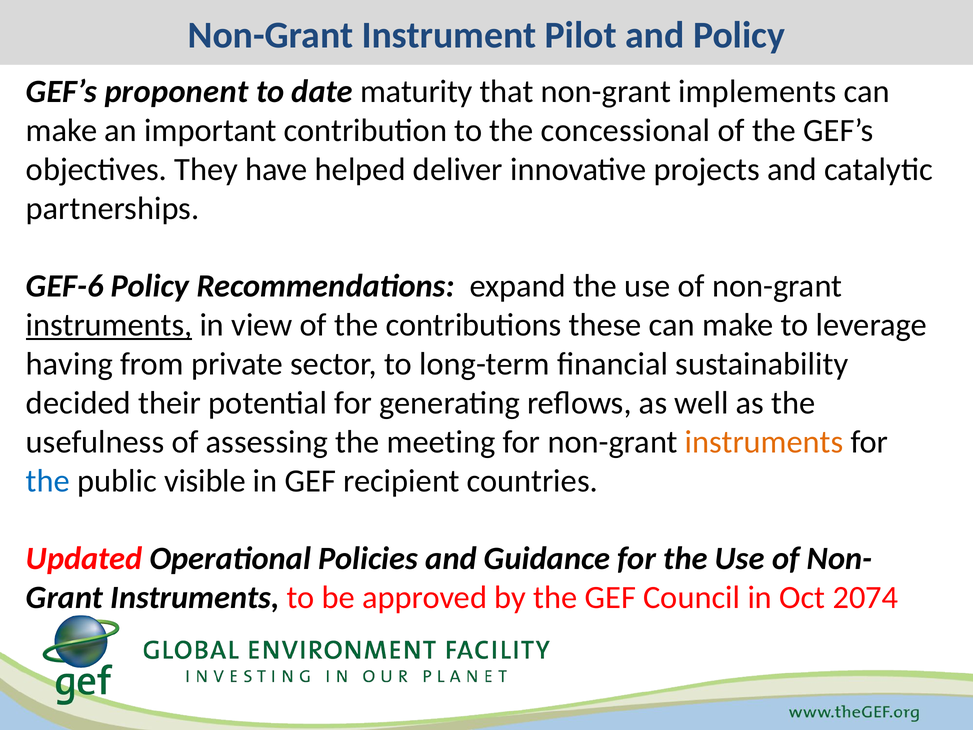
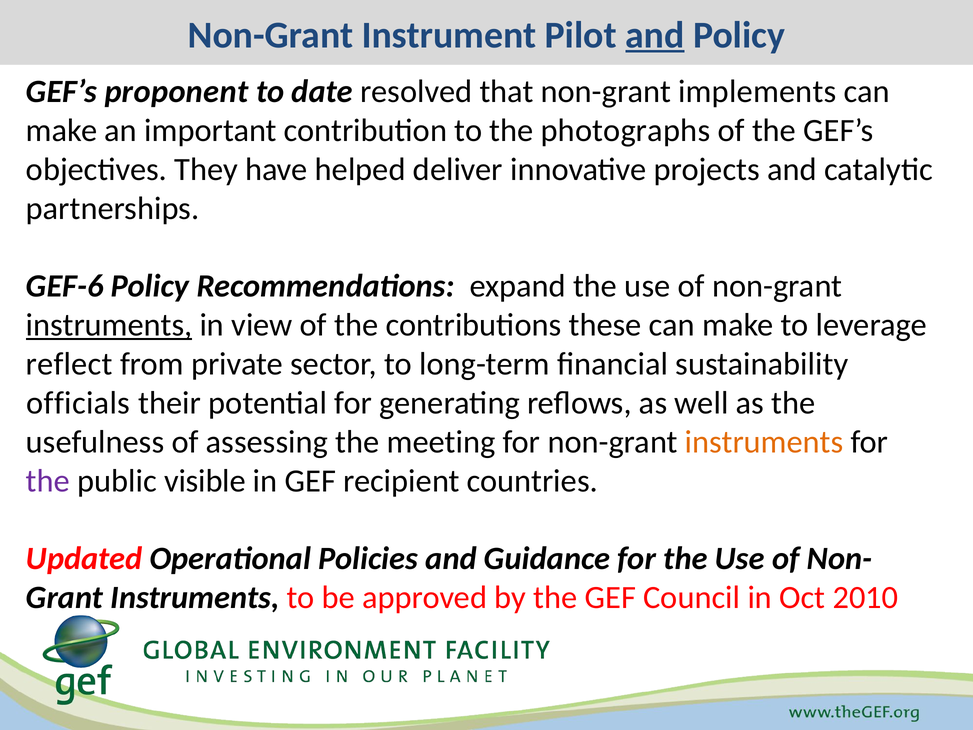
and underline: none -> present (655, 35)
maturity: maturity -> resolved (416, 91)
concessional: concessional -> photographs (625, 130)
having: having -> reflect (69, 364)
decided: decided -> officials (78, 403)
the colour: blue -> purple (48, 481)
2074: 2074 -> 2010 (865, 597)
